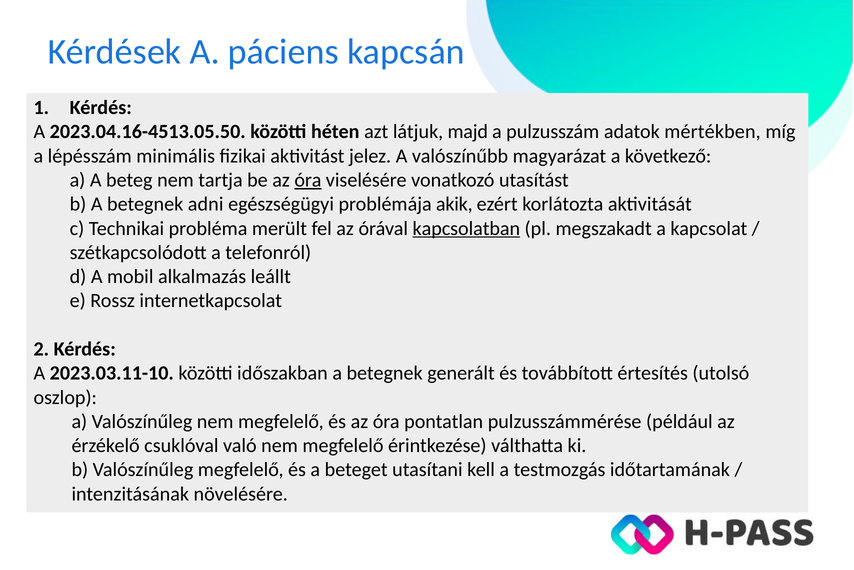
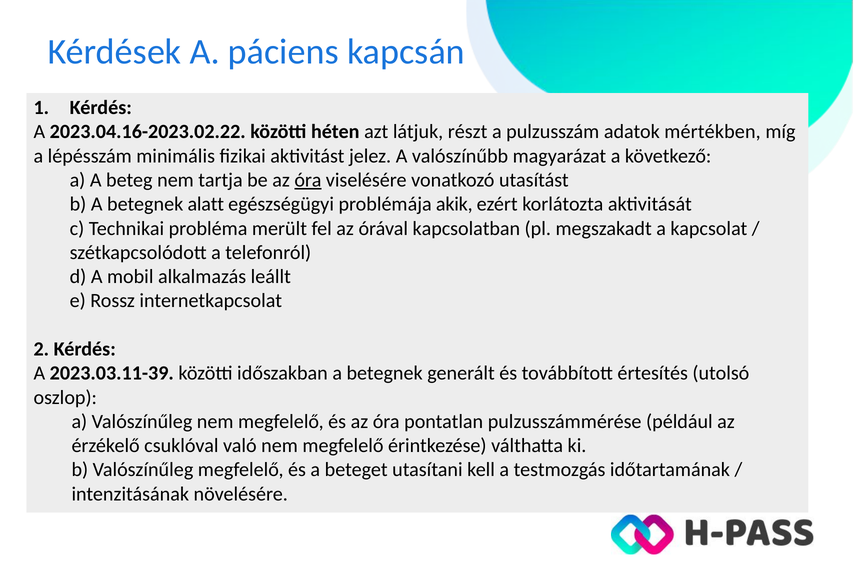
2023.04.16-4513.05.50: 2023.04.16-4513.05.50 -> 2023.04.16-2023.02.22 (148, 132)
majd: majd -> részt (468, 132)
adni: adni -> alatt (206, 204)
kapcsolatban underline: present -> none (466, 228)
2023.03.11-10: 2023.03.11-10 -> 2023.03.11-39 (112, 373)
